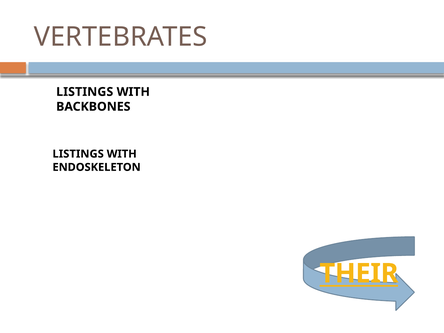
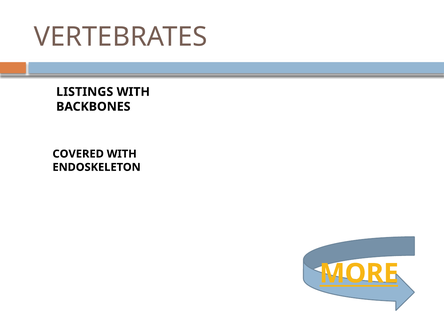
LISTINGS: LISTINGS -> COVERED (78, 154)
THEIR: THEIR -> MORE (359, 273)
